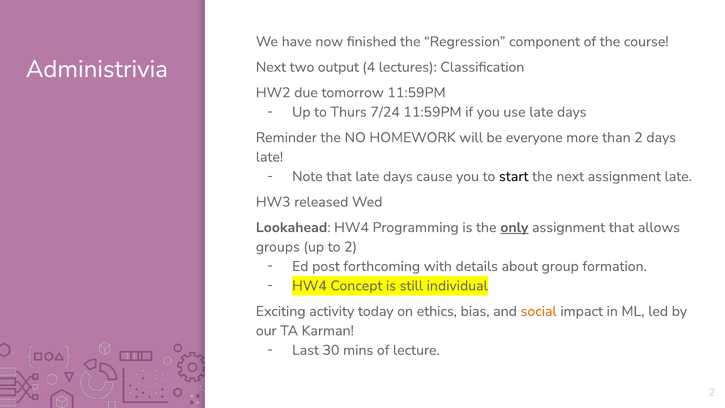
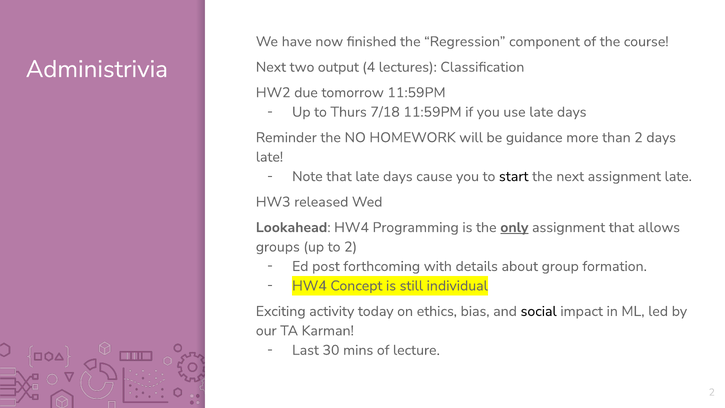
7/24: 7/24 -> 7/18 (385, 112)
everyone: everyone -> guidance (534, 137)
social colour: orange -> black (539, 311)
